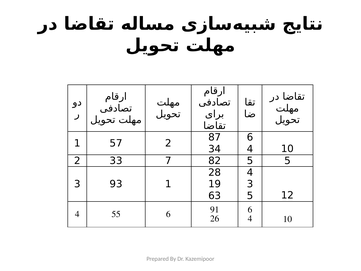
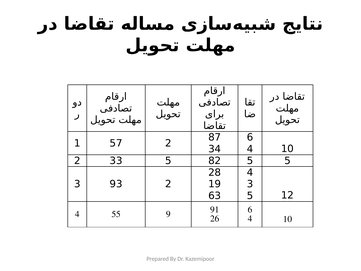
33 7: 7 -> 5 (168, 161)
93 1: 1 -> 2 (168, 184)
55 6: 6 -> 9 (168, 214)
